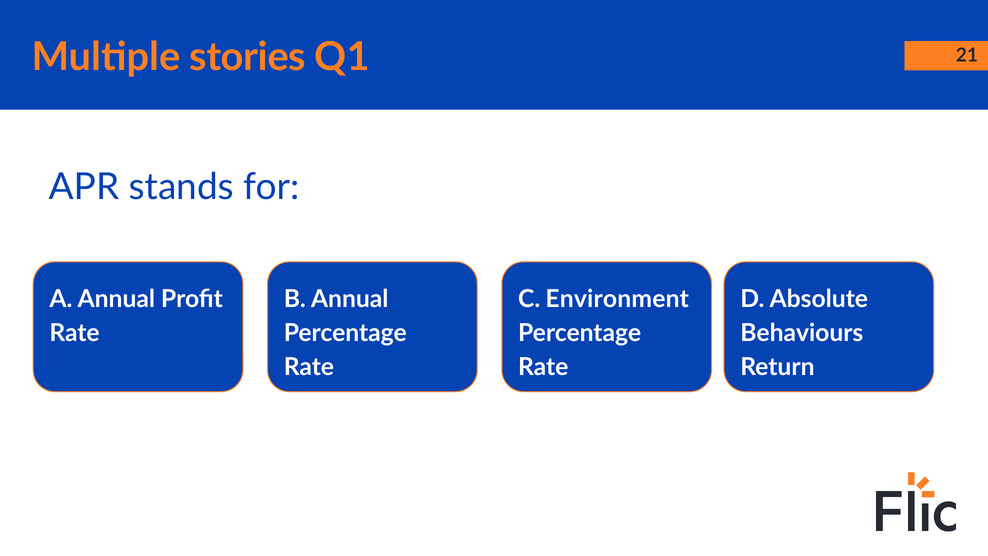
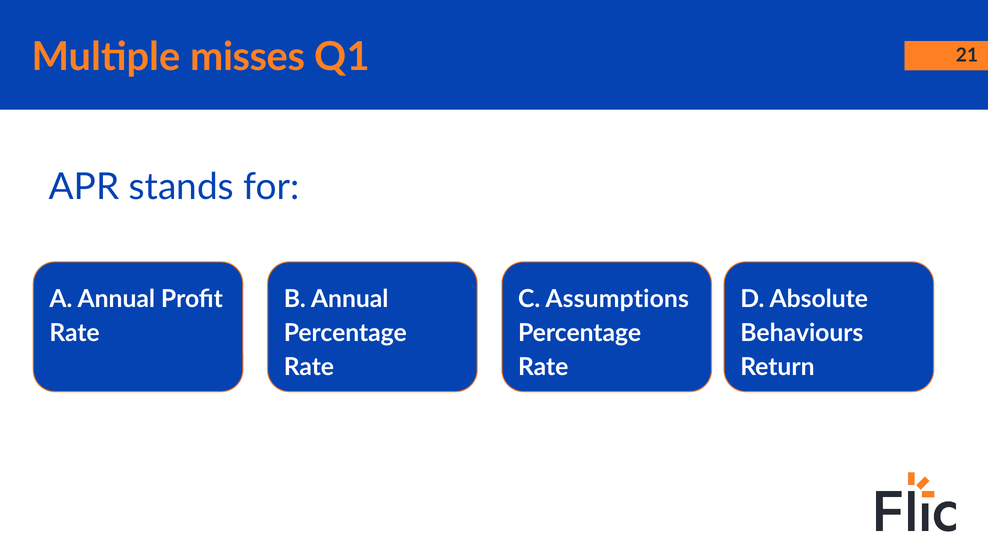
stories: stories -> misses (248, 57)
Environment: Environment -> Assumptions (617, 299)
